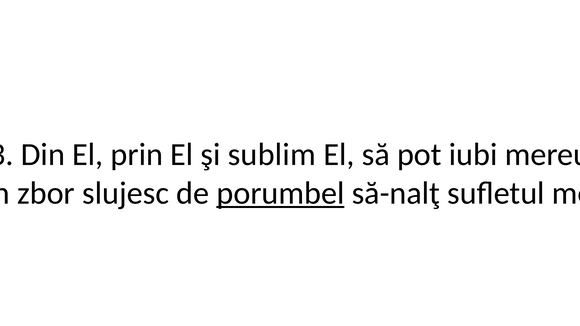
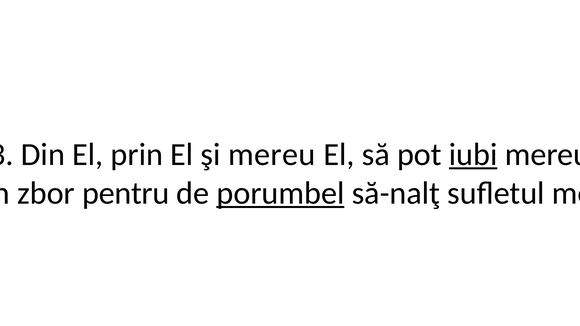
şi sublim: sublim -> mereu (272, 155)
iubi underline: none -> present (473, 155)
slujesc: slujesc -> pentru (126, 193)
